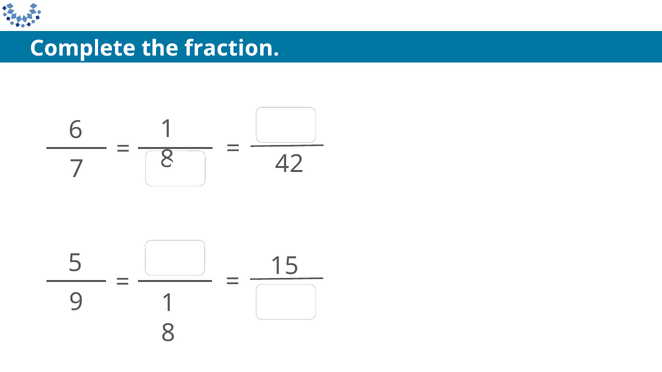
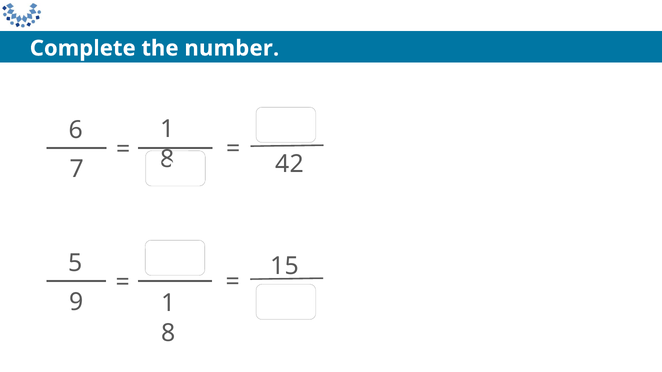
fraction: fraction -> number (232, 48)
